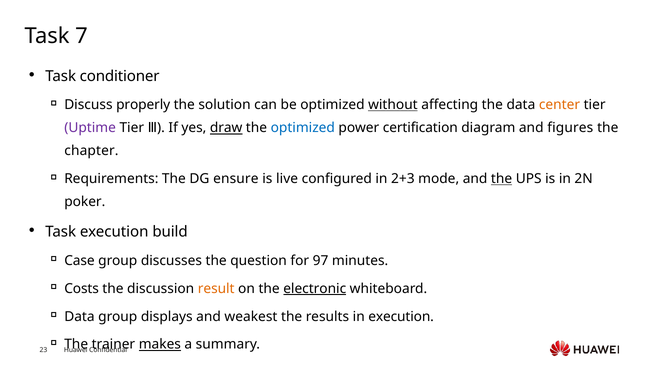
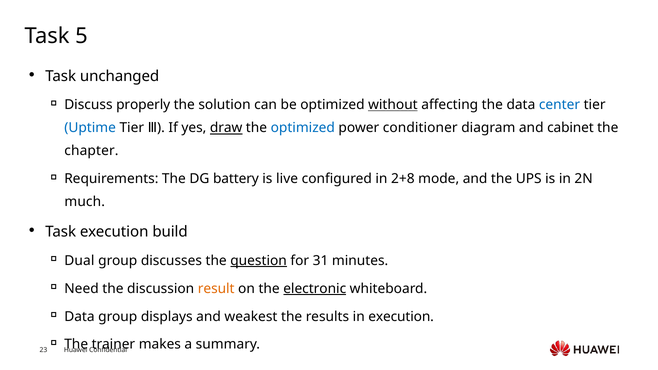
7: 7 -> 5 (82, 36)
conditioner: conditioner -> unchanged (120, 76)
center colour: orange -> blue (559, 105)
Uptime colour: purple -> blue (90, 128)
certification: certification -> conditioner (420, 128)
figures: figures -> cabinet (570, 128)
ensure: ensure -> battery (236, 179)
2+3: 2+3 -> 2+8 (403, 179)
the underline: present -> none (502, 179)
poker: poker -> much (85, 202)
Case: Case -> Dual (79, 261)
question underline: none -> present (259, 261)
97: 97 -> 31 (321, 261)
Costs: Costs -> Need (81, 289)
makes underline: present -> none (160, 345)
